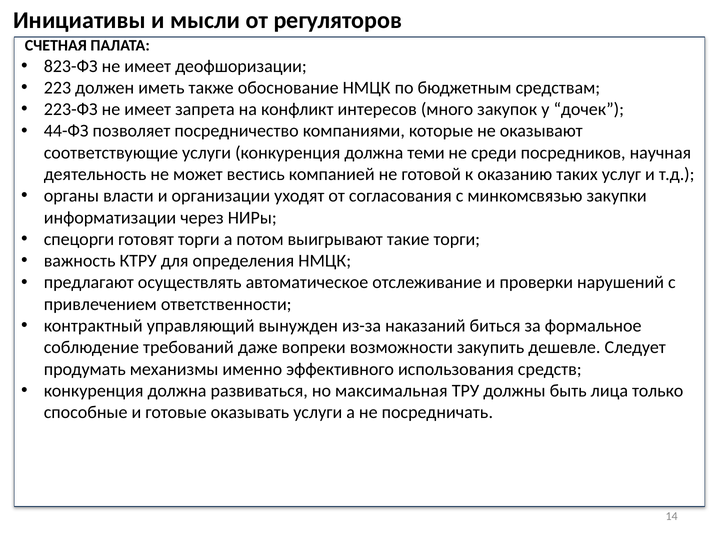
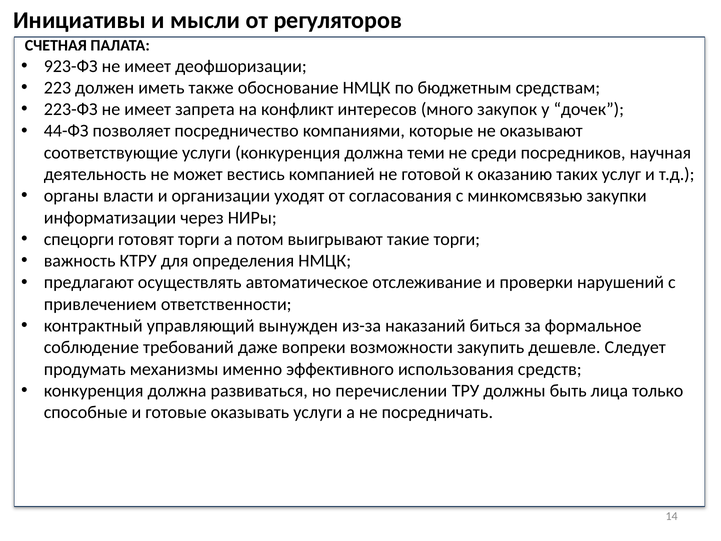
823-ФЗ: 823-ФЗ -> 923-ФЗ (71, 66)
максимальная: максимальная -> перечислении (391, 391)
